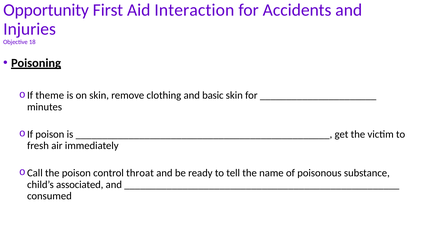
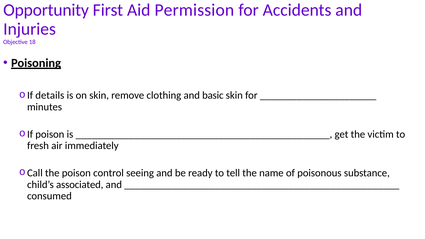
Interaction: Interaction -> Permission (194, 10)
theme: theme -> details (50, 95)
throat: throat -> seeing (140, 173)
